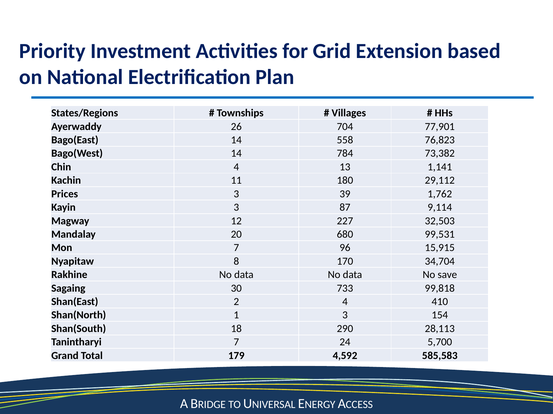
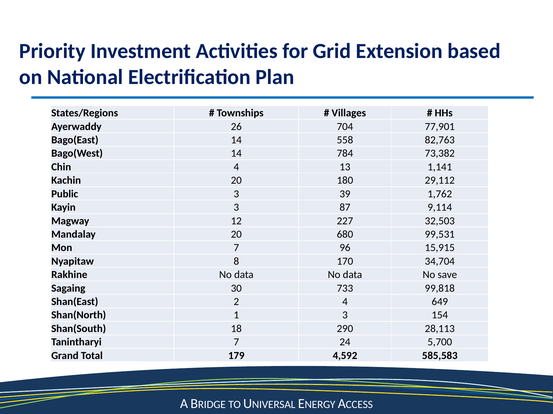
76,823: 76,823 -> 82,763 (440, 140)
Kachin 11: 11 -> 20 (236, 181)
Prices: Prices -> Public (65, 194)
410: 410 -> 649 (440, 302)
